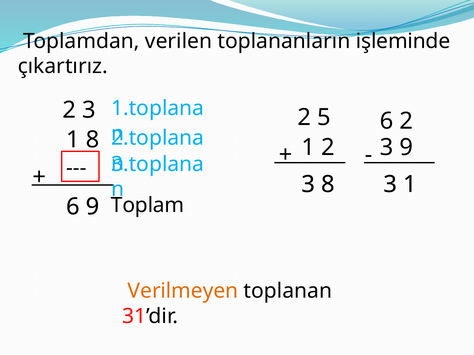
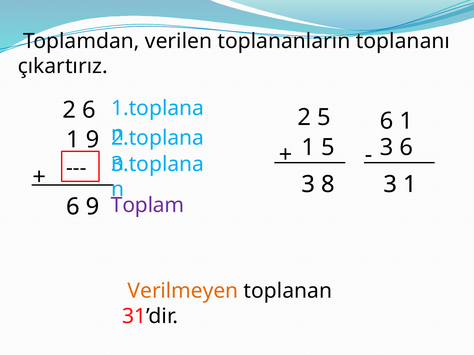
işleminde: işleminde -> toplananı (403, 41)
3: 3 -> 6 (89, 110)
2: 2 -> 1 (406, 121)
1 8: 8 -> 9 (93, 140)
1 2: 2 -> 5 (328, 147)
3 9: 9 -> 6 (406, 147)
Toplam colour: black -> purple (148, 205)
